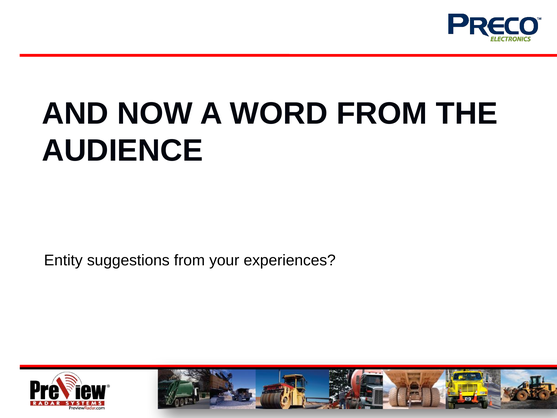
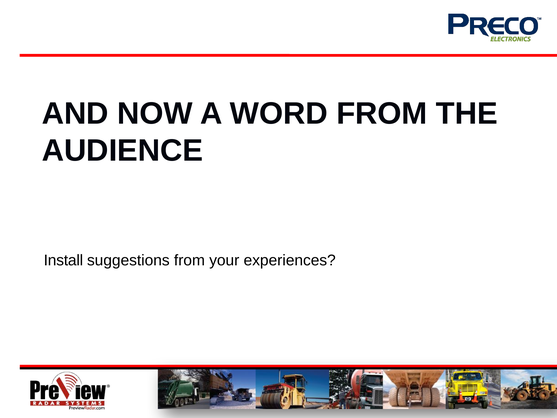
Entity: Entity -> Install (63, 260)
